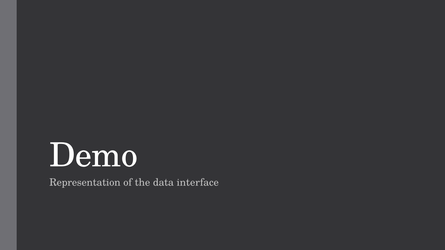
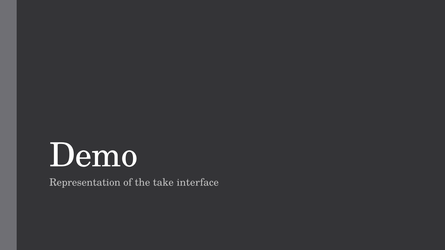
data: data -> take (163, 183)
